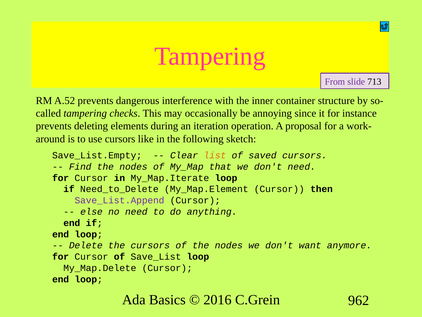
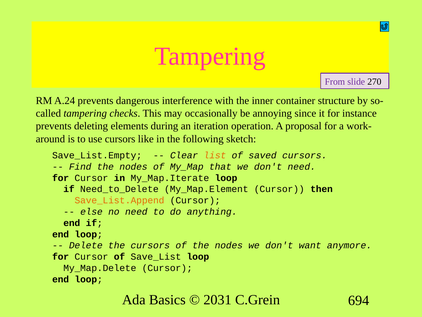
713: 713 -> 270 (374, 81)
A.52: A.52 -> A.24 (65, 101)
Save_List.Append colour: purple -> orange (119, 200)
2016: 2016 -> 2031 (217, 299)
962: 962 -> 694 (359, 300)
